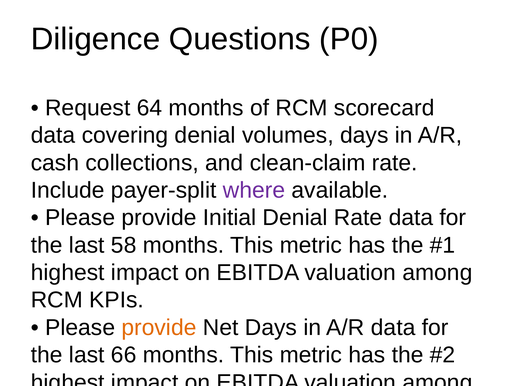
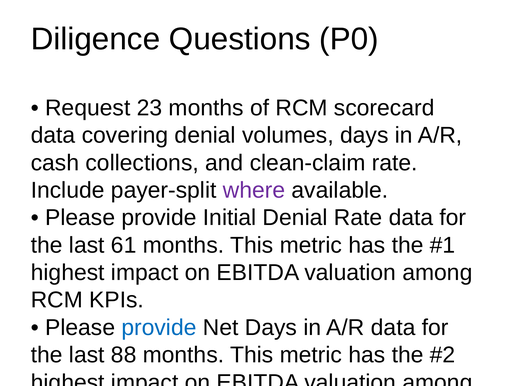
64: 64 -> 23 (150, 108)
58: 58 -> 61 (124, 245)
provide colour: orange -> blue (159, 328)
66: 66 -> 88 (124, 355)
